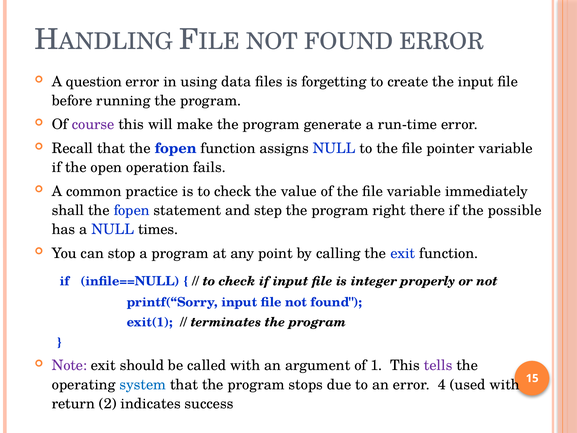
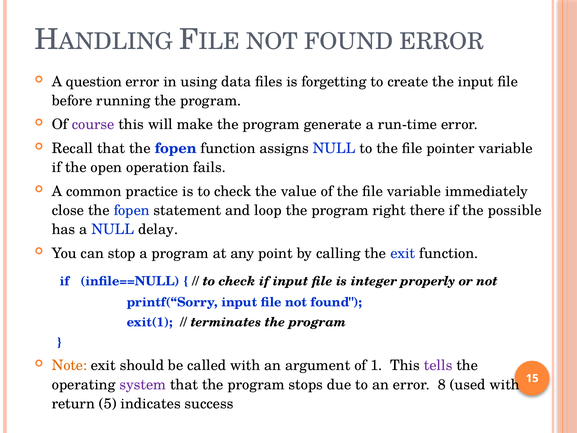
shall: shall -> close (68, 210)
step: step -> loop (268, 210)
times: times -> delay (158, 229)
Note colour: purple -> orange (69, 365)
system colour: blue -> purple (143, 384)
4: 4 -> 8 (442, 384)
2: 2 -> 5 (108, 403)
